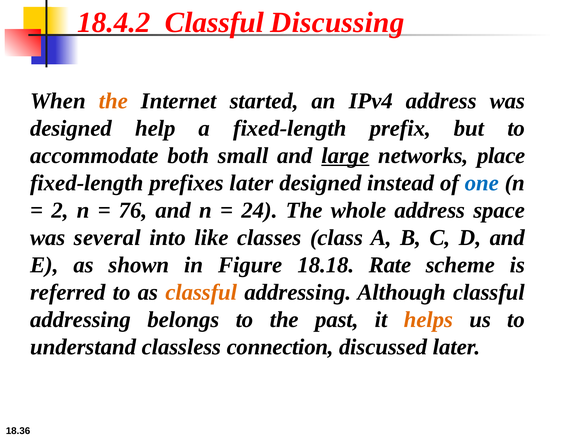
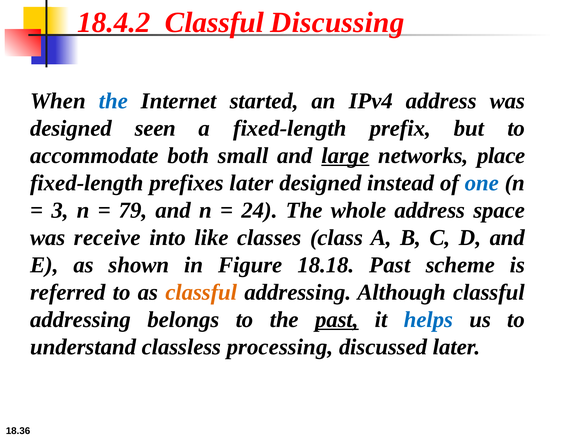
the colour: orange -> blue (113, 101)
help: help -> seen (155, 128)
2: 2 -> 3 (60, 210)
76: 76 -> 79 (133, 210)
several: several -> receive (107, 237)
18.18 Rate: Rate -> Past (390, 265)
past underline: none -> present (337, 319)
helps colour: orange -> blue (429, 319)
connection: connection -> processing (280, 347)
